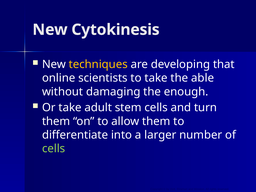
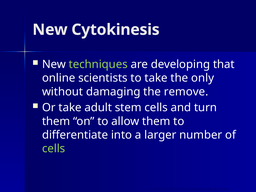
techniques colour: yellow -> light green (98, 64)
able: able -> only (203, 78)
enough: enough -> remove (186, 92)
